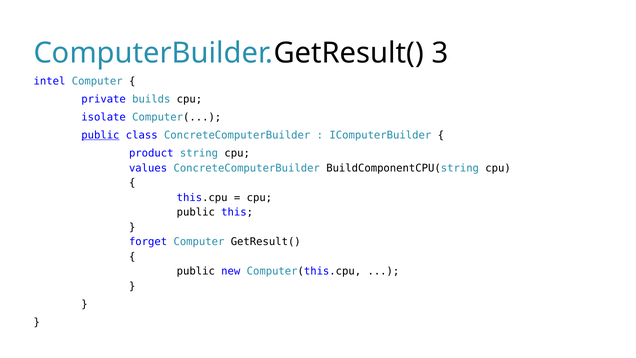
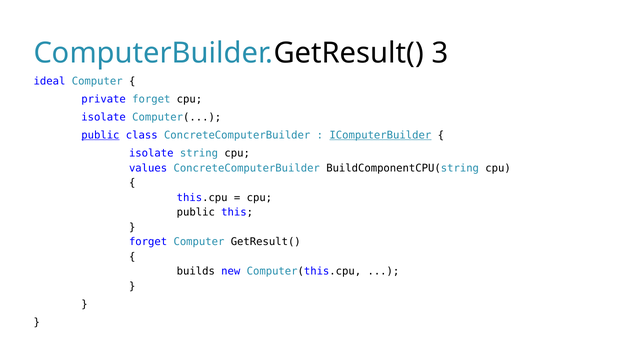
intel: intel -> ideal (50, 81)
private builds: builds -> forget (151, 99)
IComputerBuilder underline: none -> present (380, 135)
product: product -> isolate (151, 153)
public: public -> builds (196, 271)
